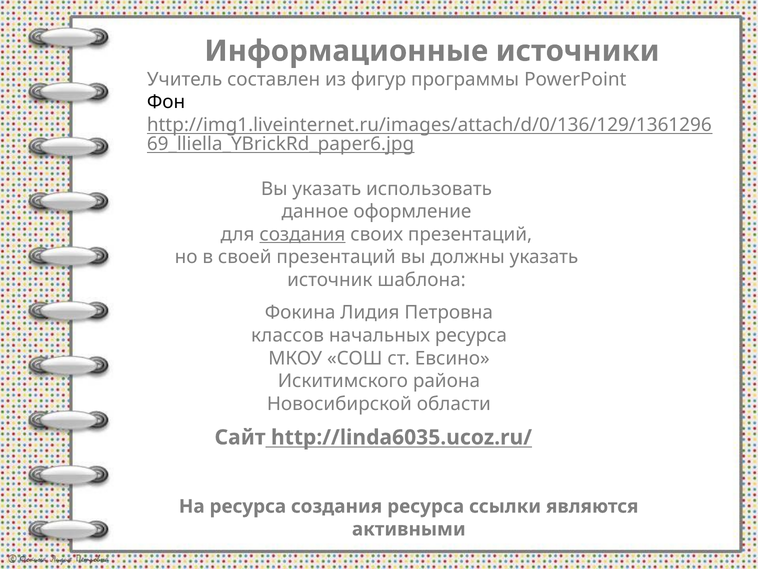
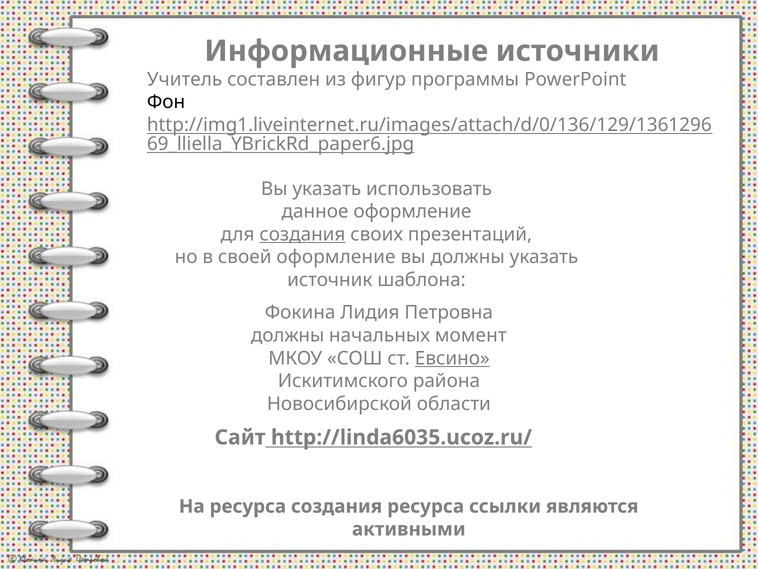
своей презентаций: презентаций -> оформление (336, 257)
классов: классов -> должны (288, 335)
начальных ресурса: ресурса -> момент (471, 335)
Евсино underline: none -> present (452, 358)
